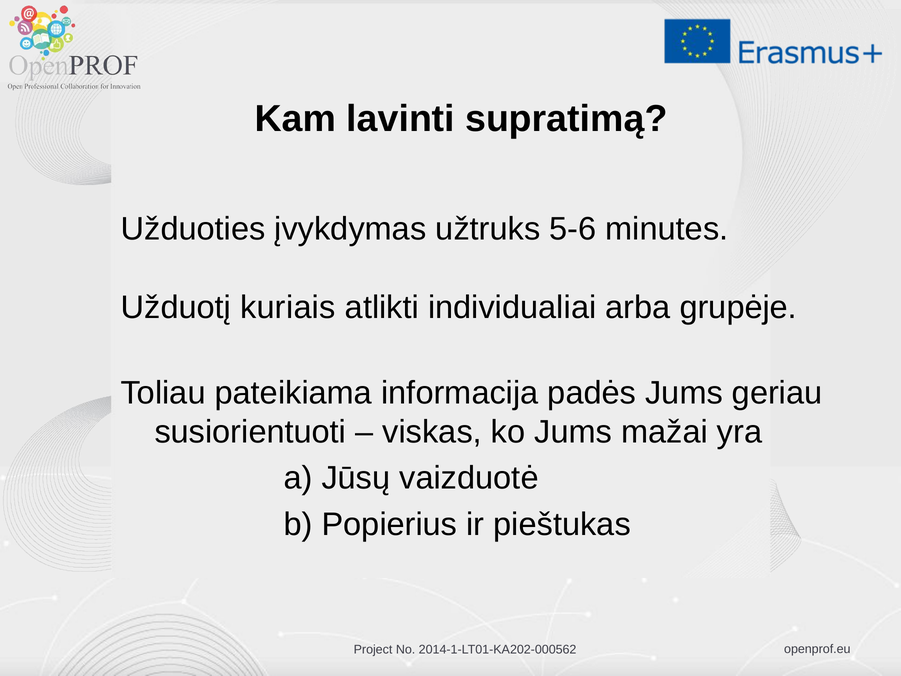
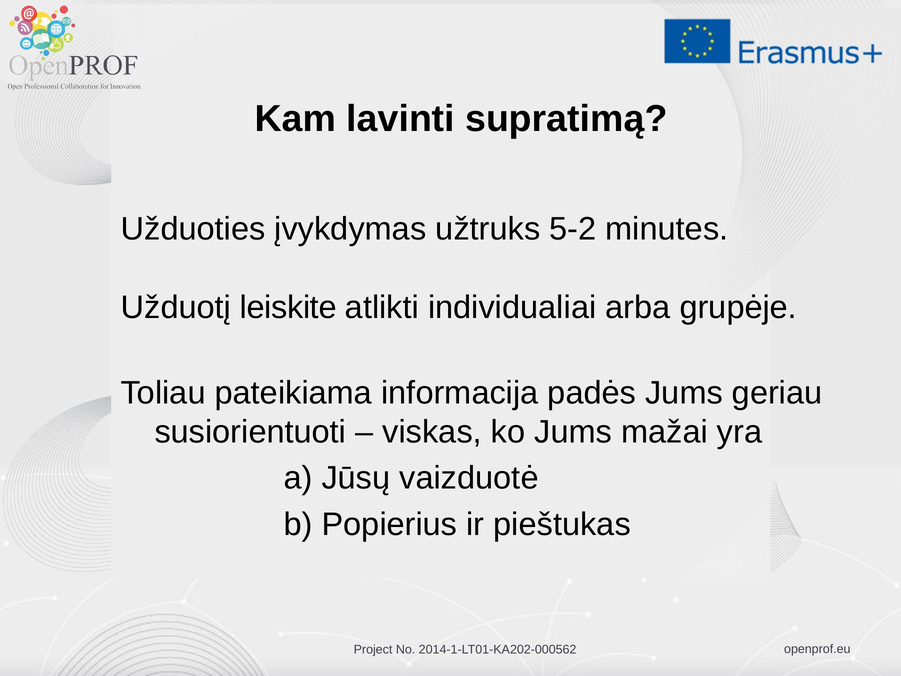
5-6: 5-6 -> 5-2 (573, 229)
kuriais: kuriais -> leiskite (288, 307)
